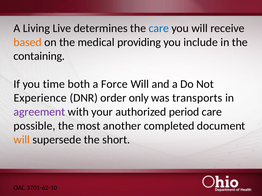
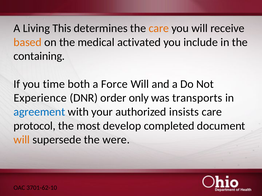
Live: Live -> This (62, 28)
care colour: blue -> orange (159, 28)
providing: providing -> activated (139, 42)
agreement colour: purple -> blue (39, 112)
period: period -> insists (184, 112)
possible: possible -> protocol (35, 126)
another: another -> develop (122, 126)
short: short -> were (116, 140)
